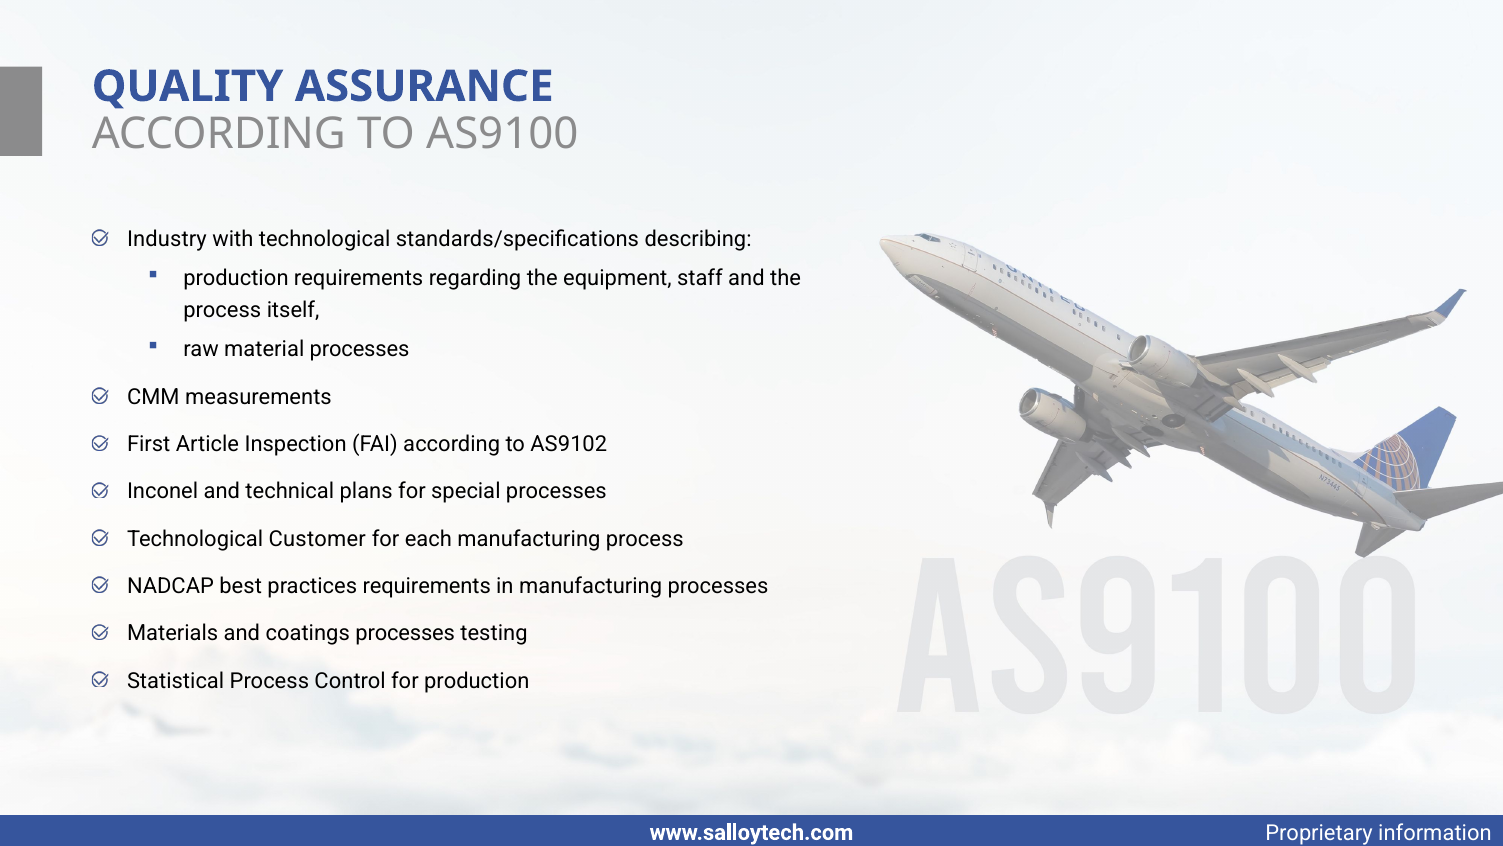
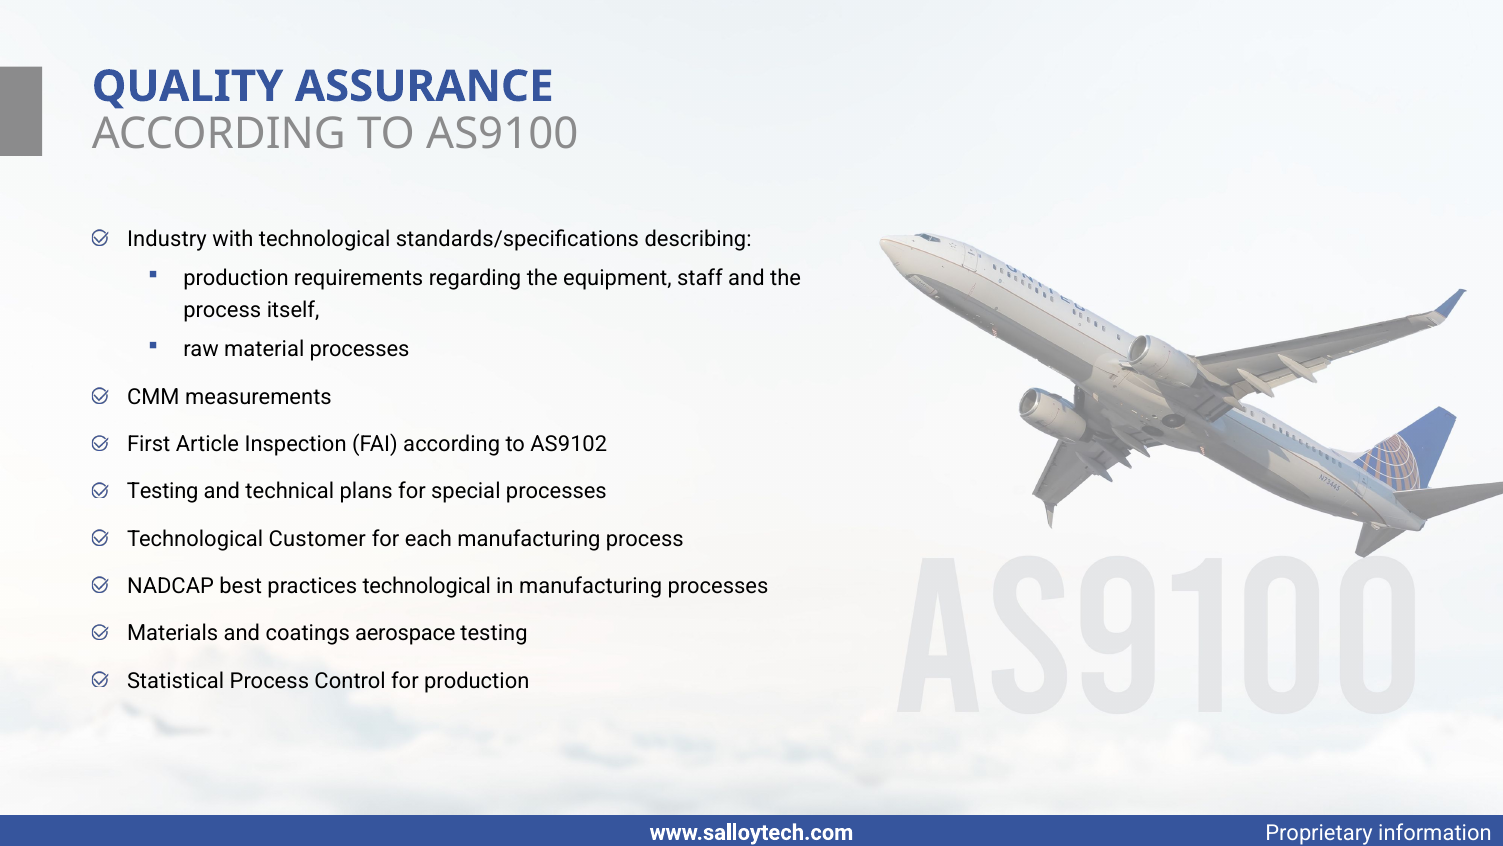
Inconel: Inconel -> Testing (163, 491)
practices requirements: requirements -> technological (427, 586)
coatings processes: processes -> aerospace (405, 633)
